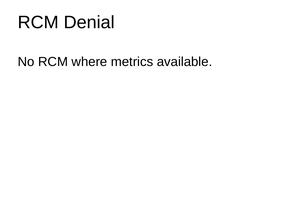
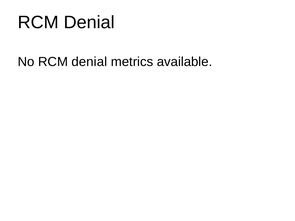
No RCM where: where -> denial (89, 62)
